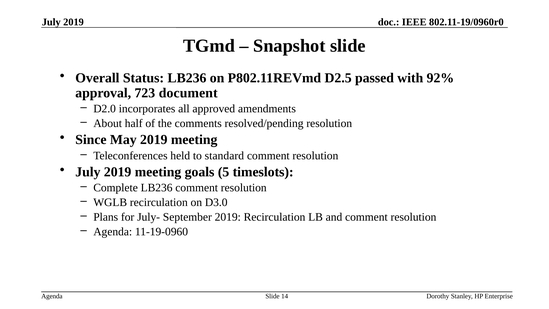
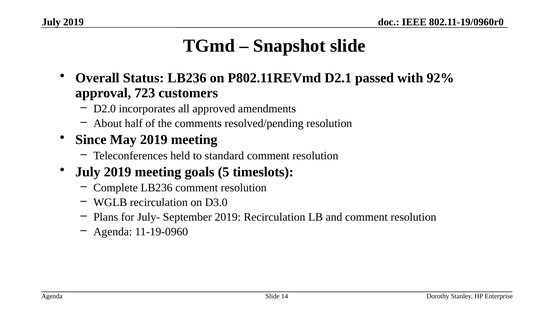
D2.5: D2.5 -> D2.1 (338, 78)
document: document -> customers (188, 93)
